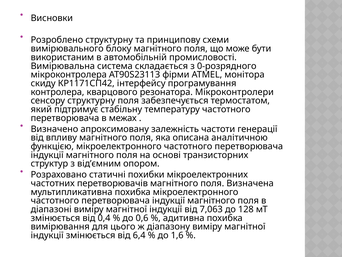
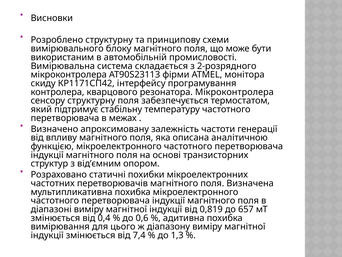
0-розрядного: 0-розрядного -> 2-розрядного (227, 66)
резонатора Мікроконтролери: Мікроконтролери -> Мікроконтролера (234, 92)
7,063: 7,063 -> 0,819 (211, 209)
128: 128 -> 657 (246, 209)
6,4: 6,4 -> 7,4 (139, 235)
1,6: 1,6 -> 1,3 (177, 235)
